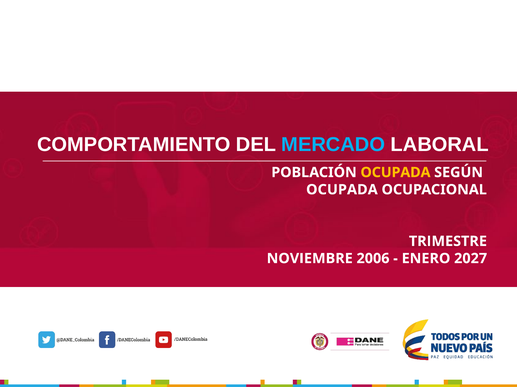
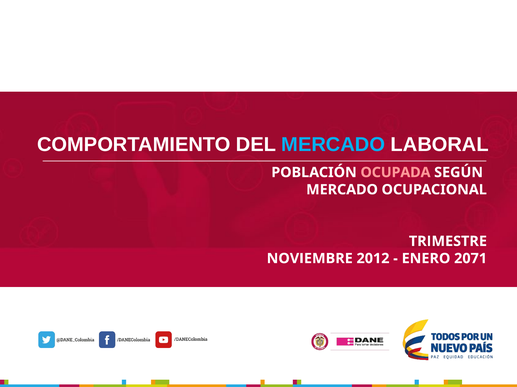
OCUPADA colour: yellow -> pink (395, 173)
OCUPADA: OCUPADA -> MERCADO (342, 190)
2006: 2006 -> 2012 (373, 259)
2027: 2027 -> 2071 (471, 259)
